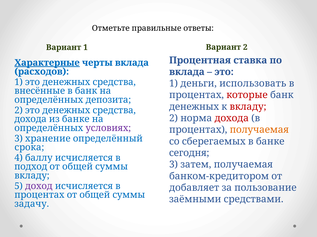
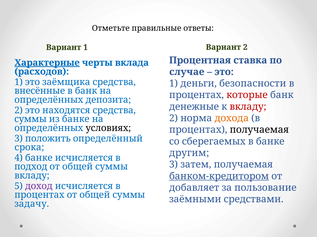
вклада: вклада -> случае (187, 72)
1 это денежных: денежных -> заёмщика (66, 82)
использовать: использовать -> безопасности (253, 84)
денежных: денежных -> денежные (194, 107)
2 это денежных: денежных -> находятся (66, 111)
дохода colour: red -> orange (232, 119)
дохода: дохода -> суммы (31, 119)
условиях colour: purple -> black (108, 128)
получаемая colour: orange -> black (259, 130)
хранение: хранение -> положить (48, 139)
сегодня: сегодня -> другим (189, 153)
4 баллу: баллу -> банке (39, 158)
банком-кредитором underline: none -> present (219, 177)
